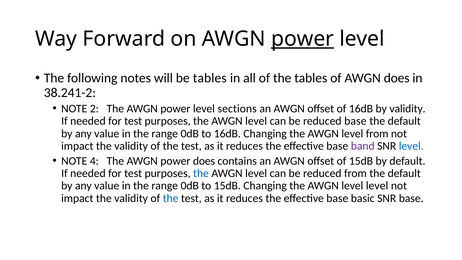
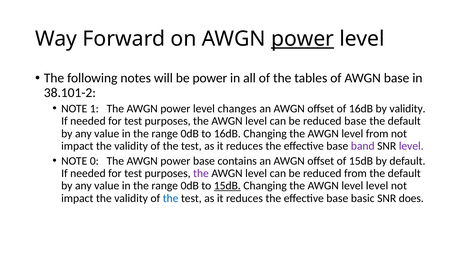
be tables: tables -> power (210, 78)
AWGN does: does -> base (397, 78)
38.241-2: 38.241-2 -> 38.101-2 (70, 93)
2: 2 -> 1 (94, 109)
sections: sections -> changes (237, 109)
level colour: blue -> purple (411, 146)
4: 4 -> 0 (94, 161)
power does: does -> base (204, 161)
the colour: blue -> purple (201, 173)
15dB underline: none -> present (227, 186)
SNR base: base -> does (411, 198)
